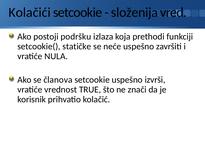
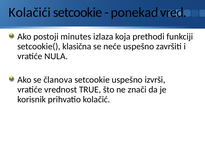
složenija: složenija -> ponekad (134, 12)
podršku: podršku -> minutes (76, 37)
statičke: statičke -> klasična (77, 46)
